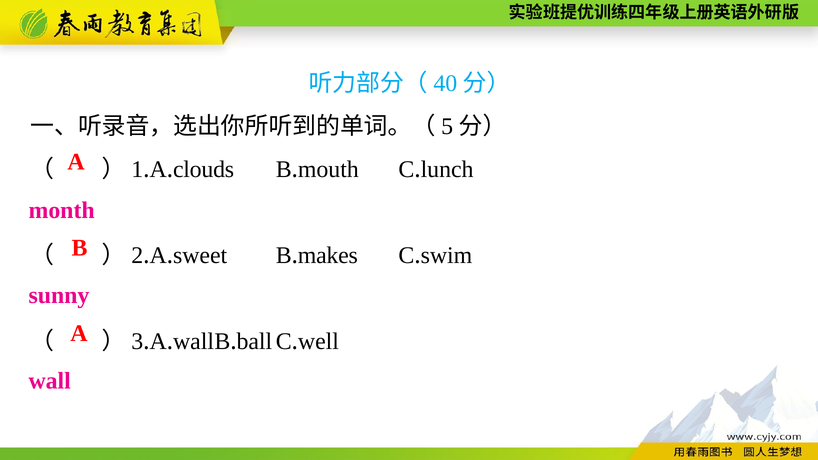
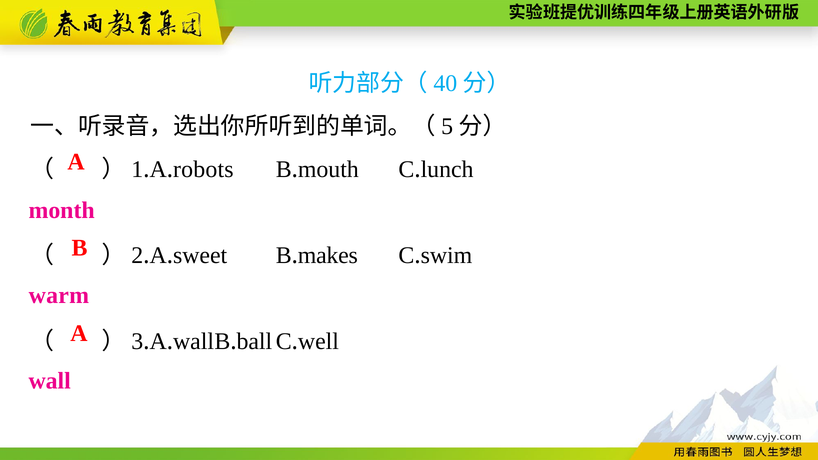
clouds: clouds -> robots (203, 169)
sunny: sunny -> warm (59, 296)
